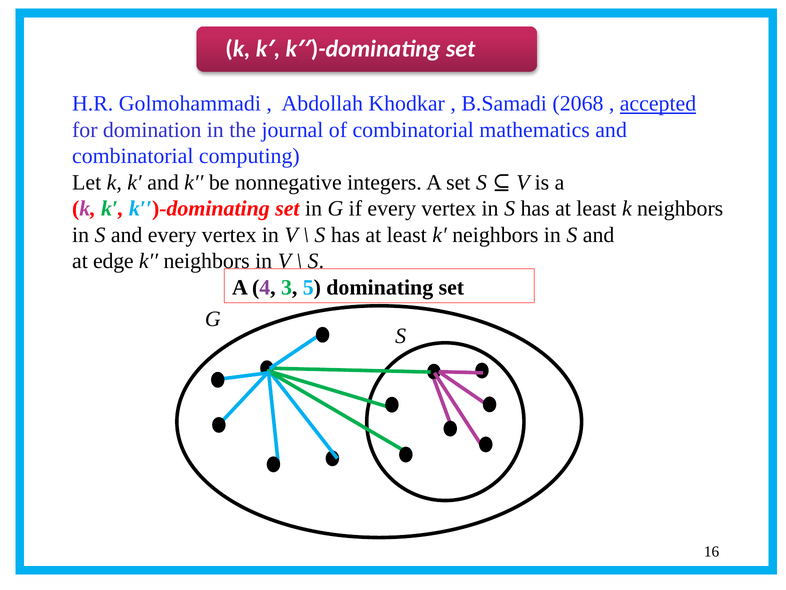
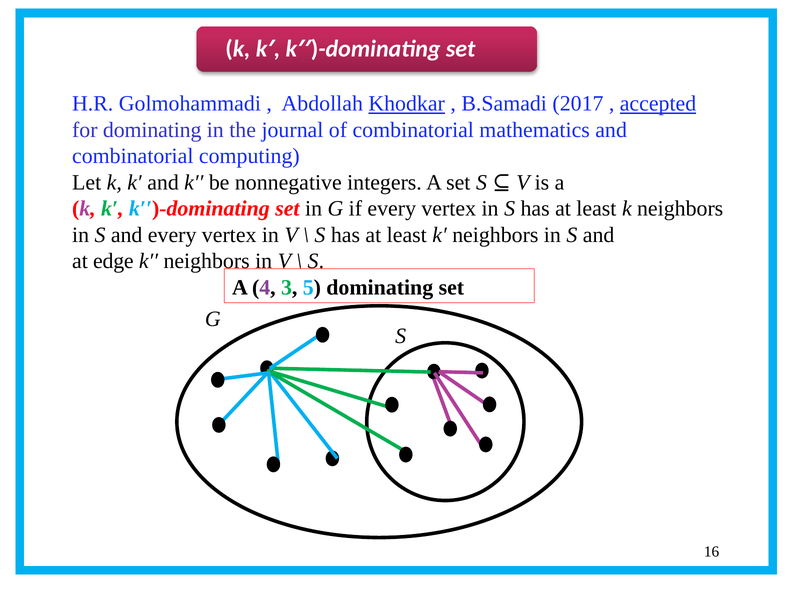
Khodkar underline: none -> present (407, 104)
2068: 2068 -> 2017 (578, 104)
for domination: domination -> dominating (152, 130)
